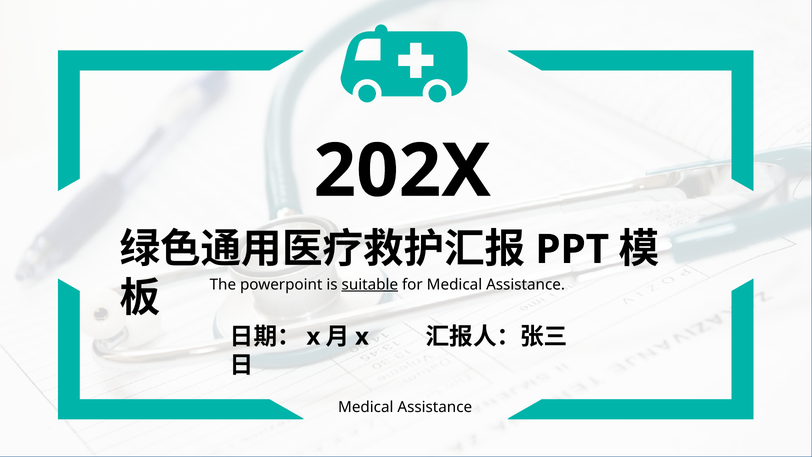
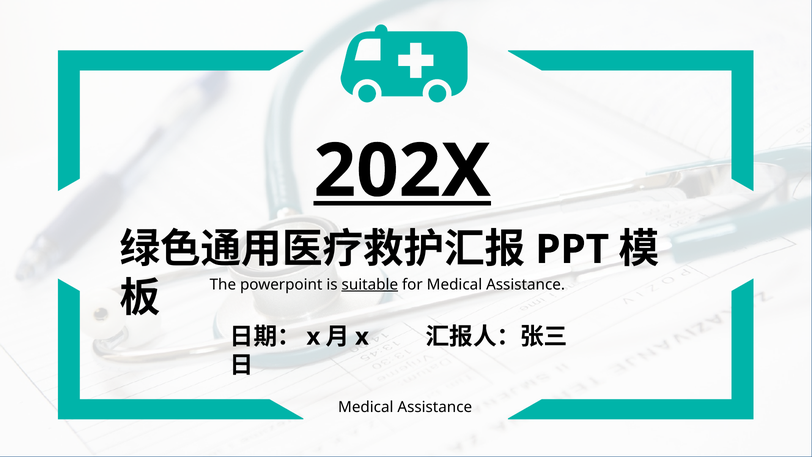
202X underline: none -> present (402, 171)
